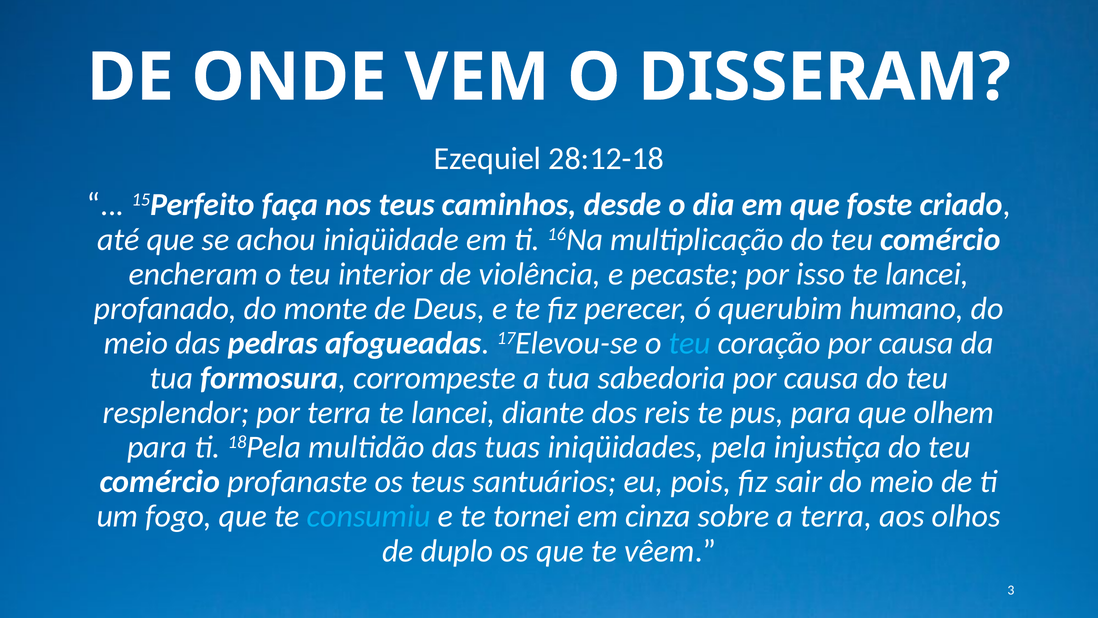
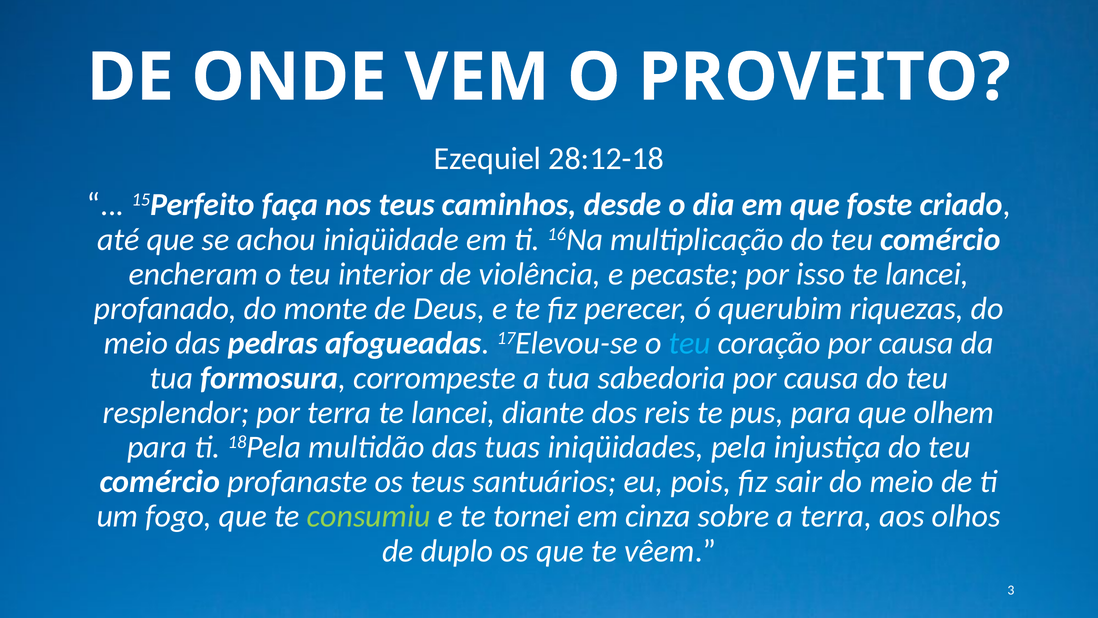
DISSERAM: DISSERAM -> PROVEITO (824, 77)
humano: humano -> riquezas (907, 309)
consumiu colour: light blue -> light green (369, 516)
